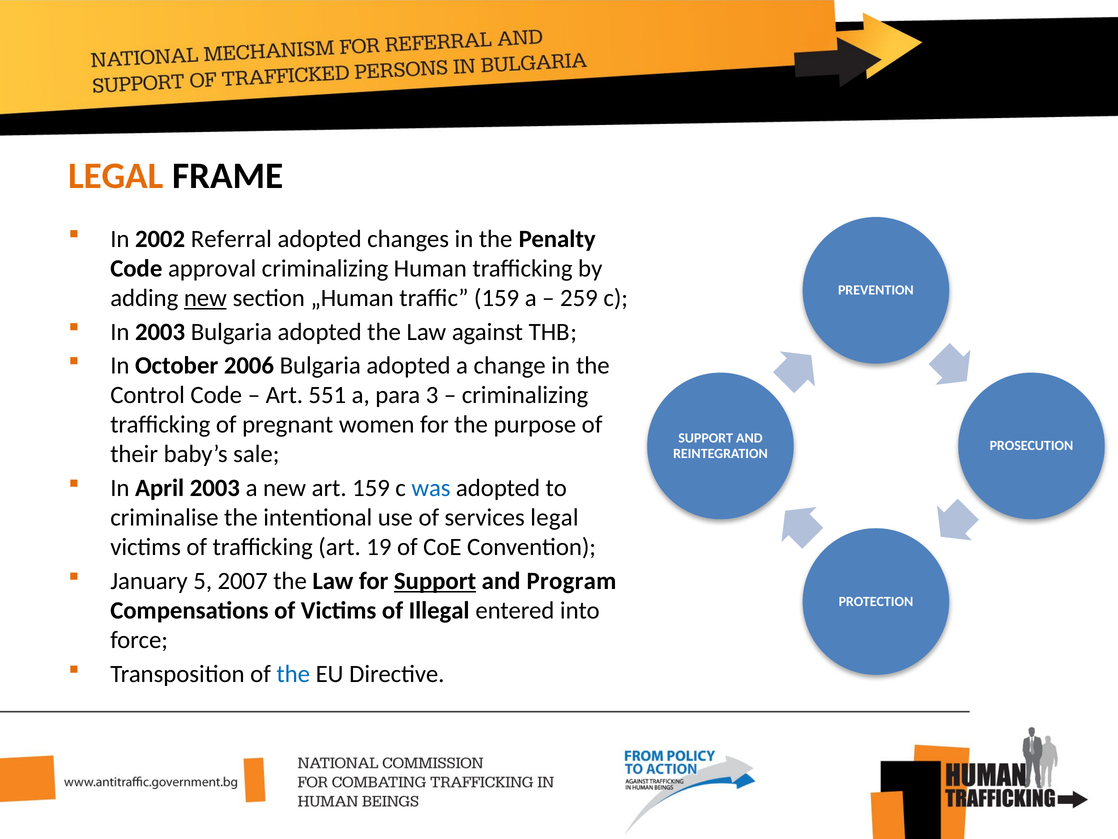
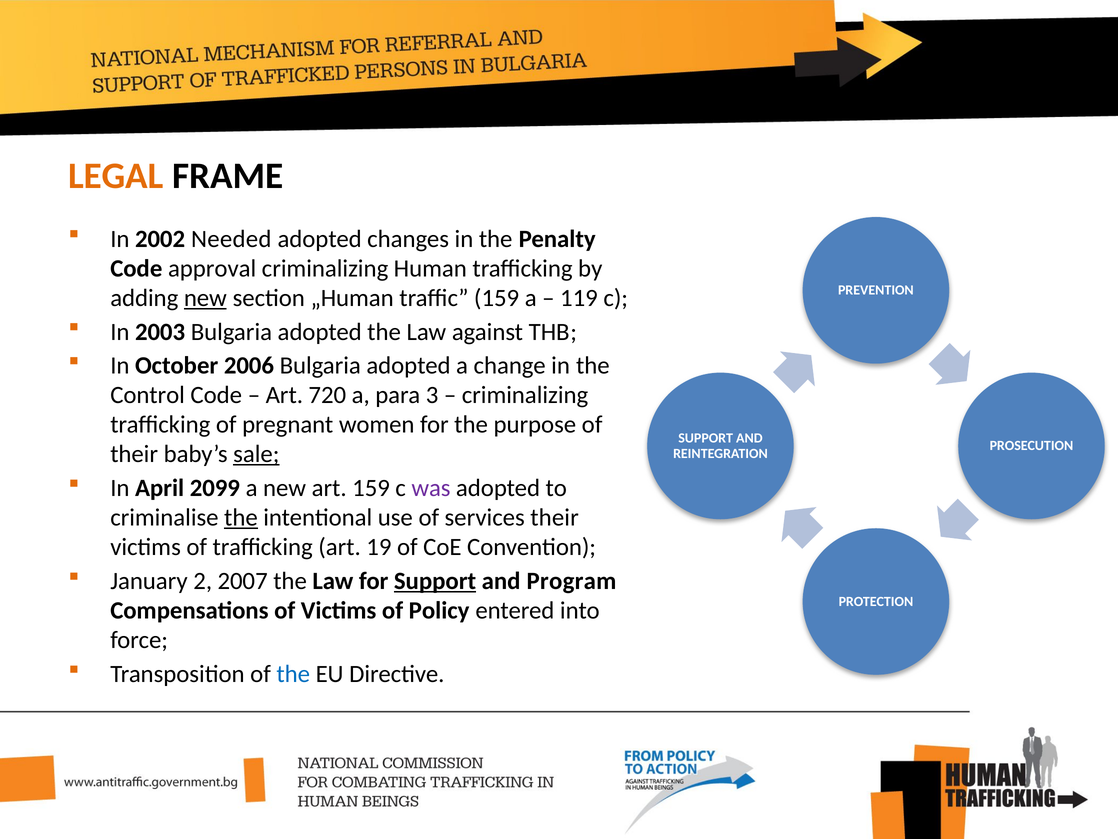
Referral: Referral -> Needed (231, 239)
259: 259 -> 119 (579, 298)
551: 551 -> 720 (327, 395)
sale underline: none -> present (256, 454)
April 2003: 2003 -> 2099 (215, 488)
was colour: blue -> purple (431, 488)
the underline: none -> present (241, 517)
services legal: legal -> their (555, 517)
5: 5 -> 2 (203, 581)
Illegal: Illegal -> Policy (439, 610)
